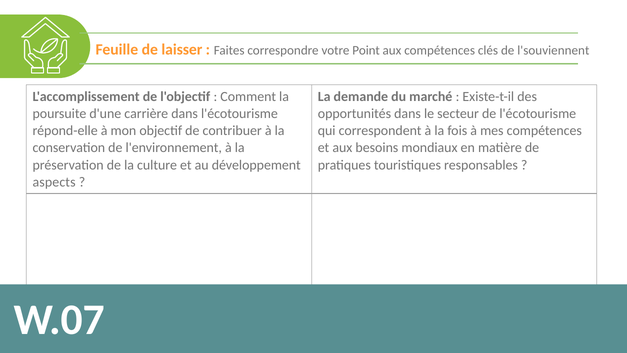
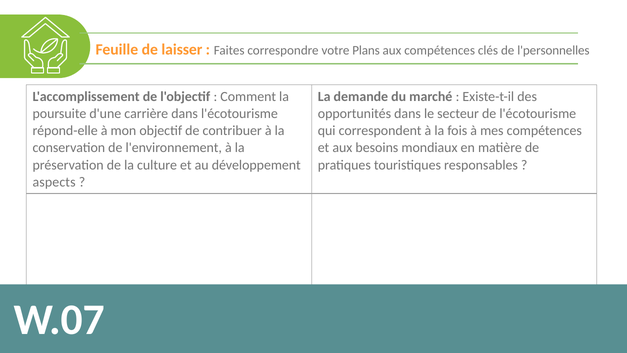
Point: Point -> Plans (366, 51)
l'souviennent: l'souviennent -> l'personnelles (553, 51)
